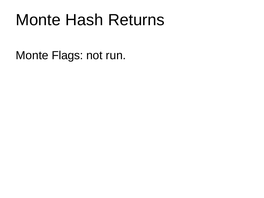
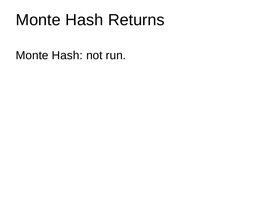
Flags: Flags -> Hash (67, 55)
